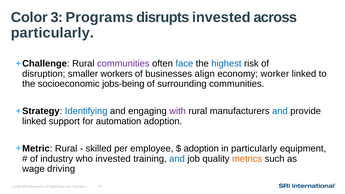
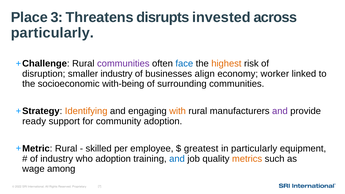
Color: Color -> Place (29, 17)
Programs: Programs -> Threatens (100, 17)
highest colour: blue -> orange (226, 64)
smaller workers: workers -> industry (117, 74)
jobs-being: jobs-being -> with-being (123, 84)
Identifying colour: blue -> orange (86, 111)
with colour: purple -> orange (178, 111)
and colour: blue -> purple (280, 111)
linked: linked -> ready (34, 121)
automation: automation -> community (119, 121)
adoption: adoption -> greatest (201, 149)
who invested: invested -> adoption (113, 159)
driving: driving -> among (61, 169)
